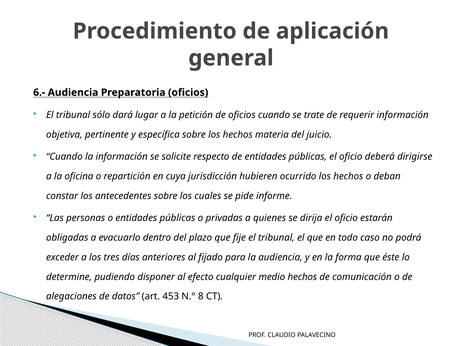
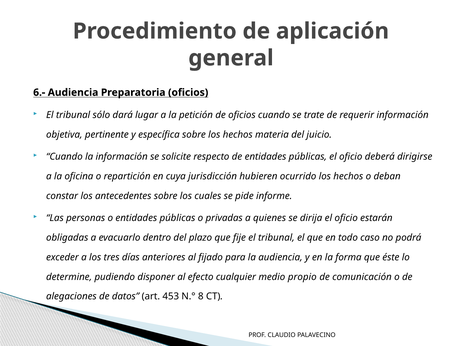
medio hechos: hechos -> propio (302, 277)
